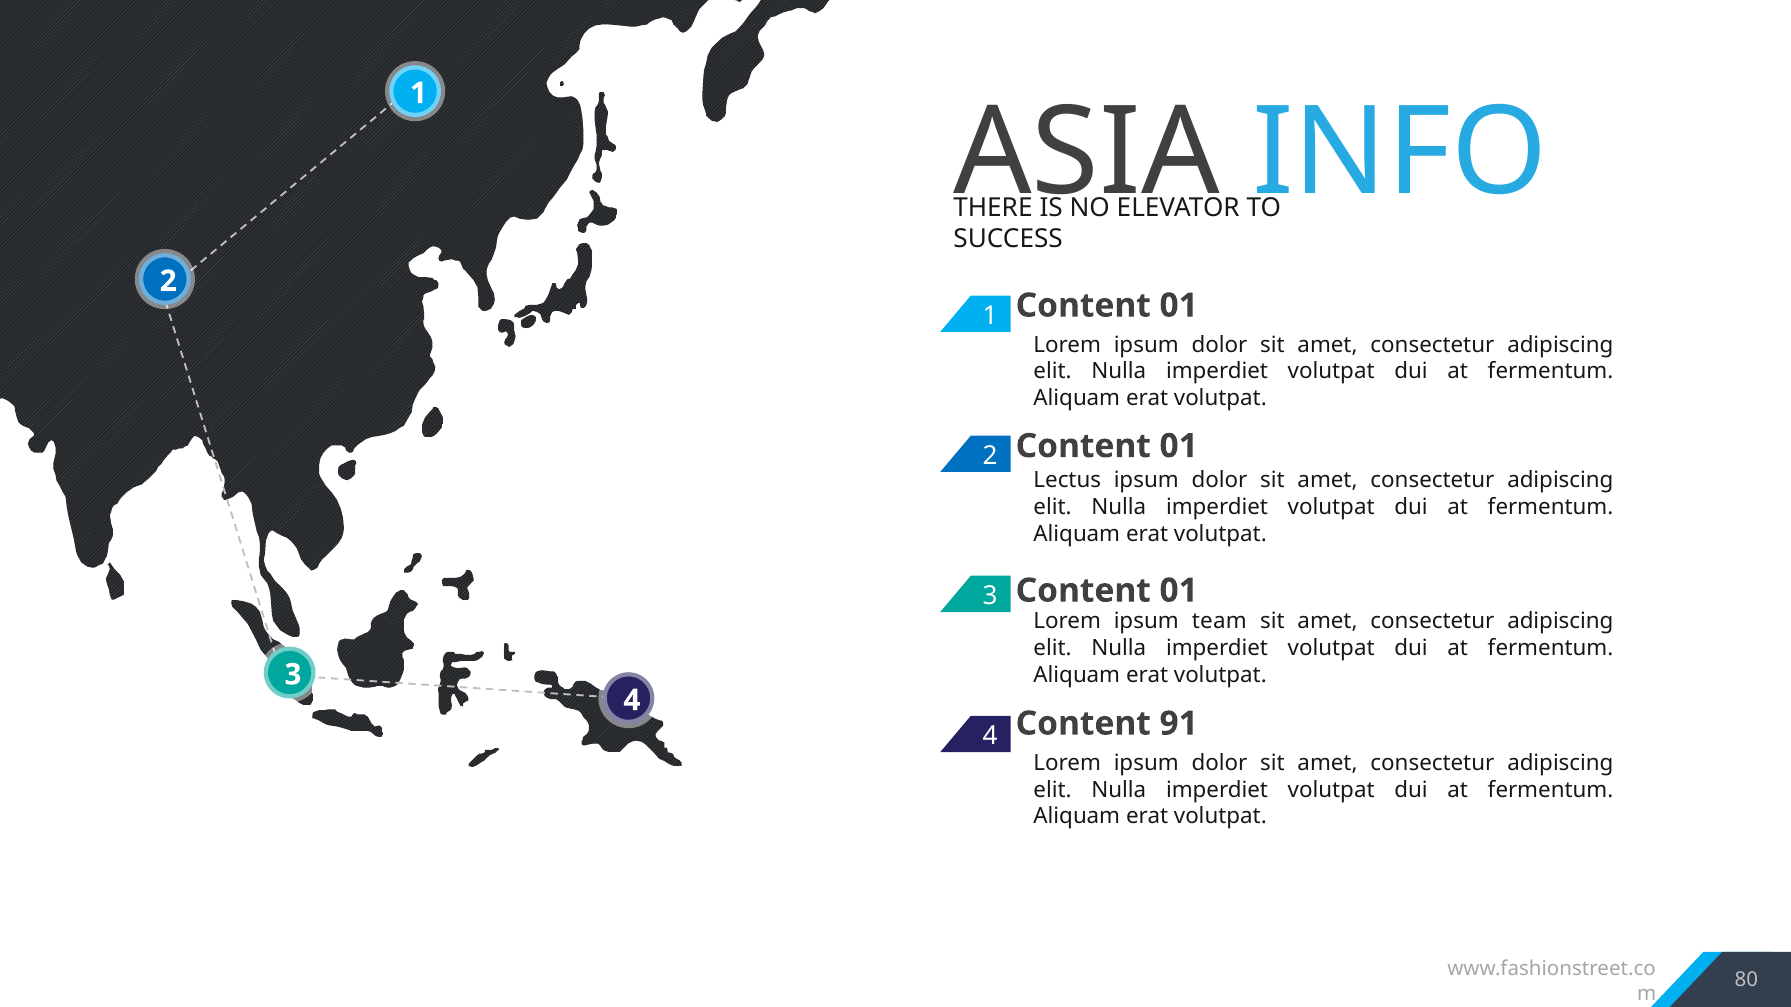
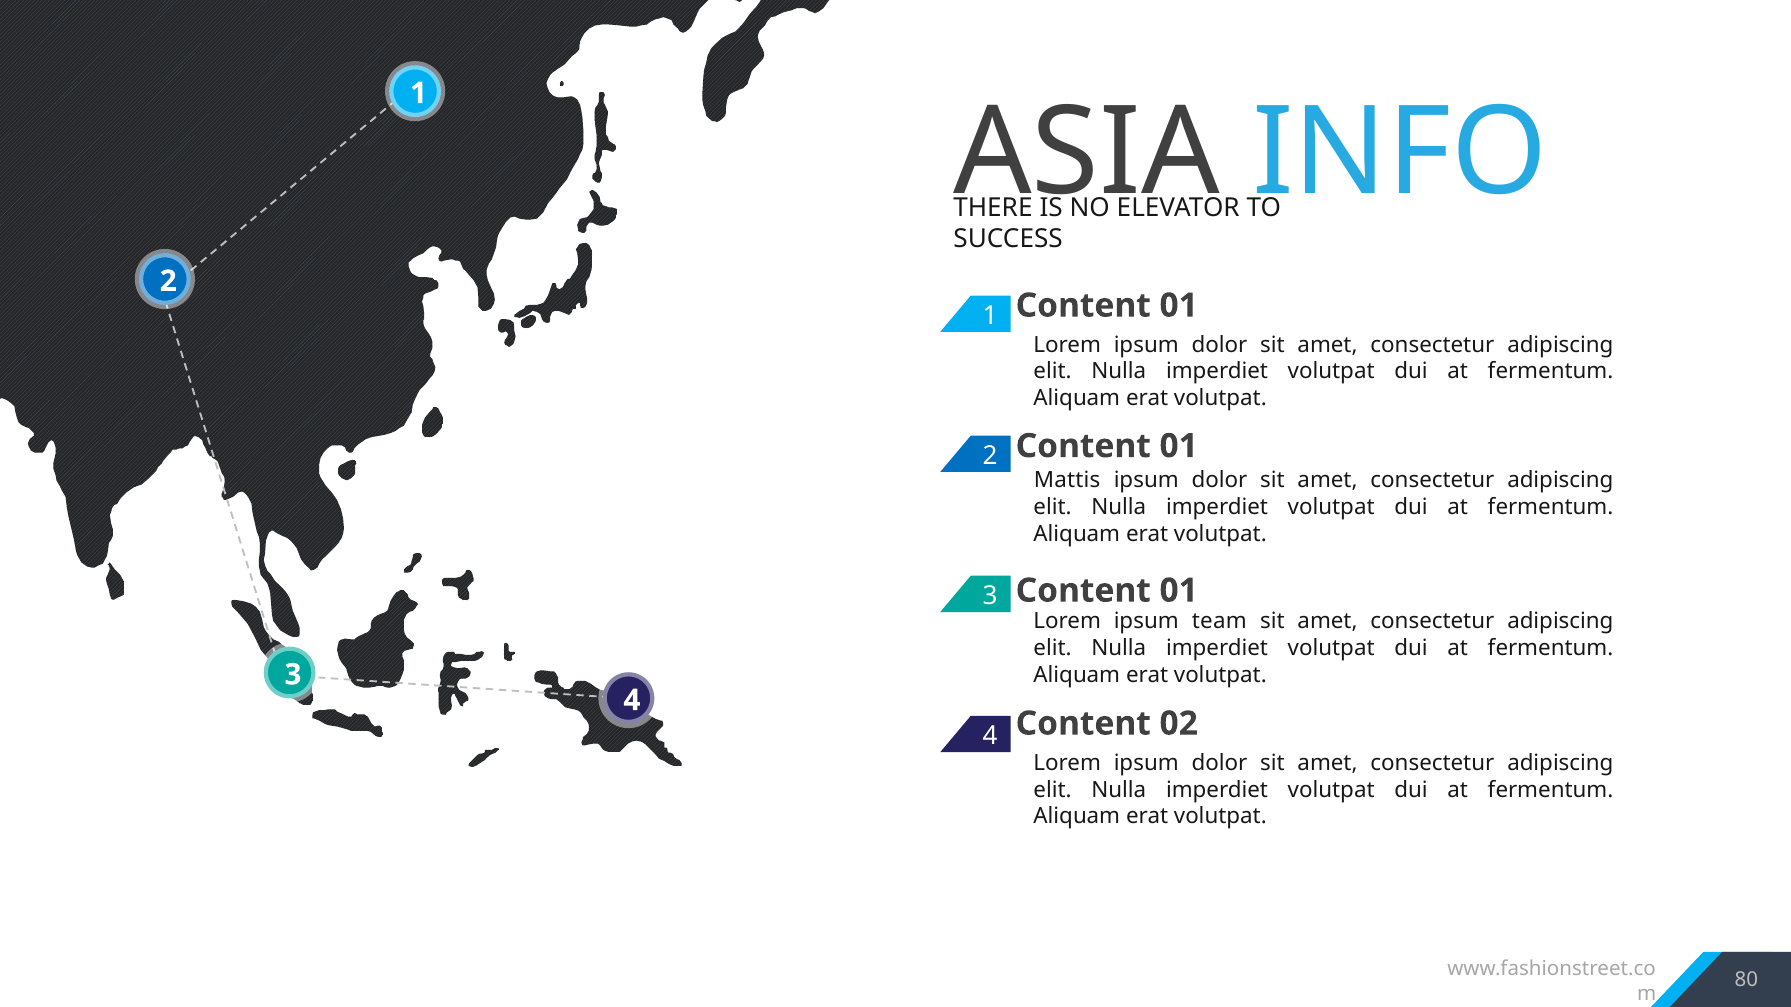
Lectus: Lectus -> Mattis (1067, 480)
91: 91 -> 02 (1179, 724)
